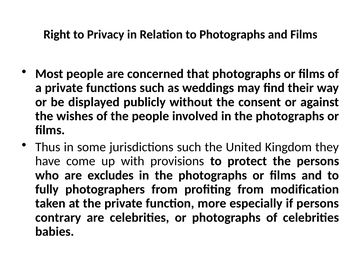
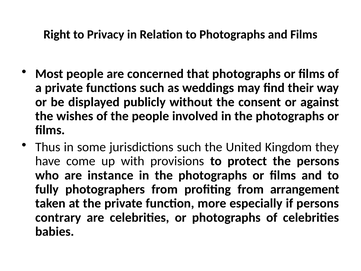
excludes: excludes -> instance (110, 175)
modification: modification -> arrangement (305, 189)
